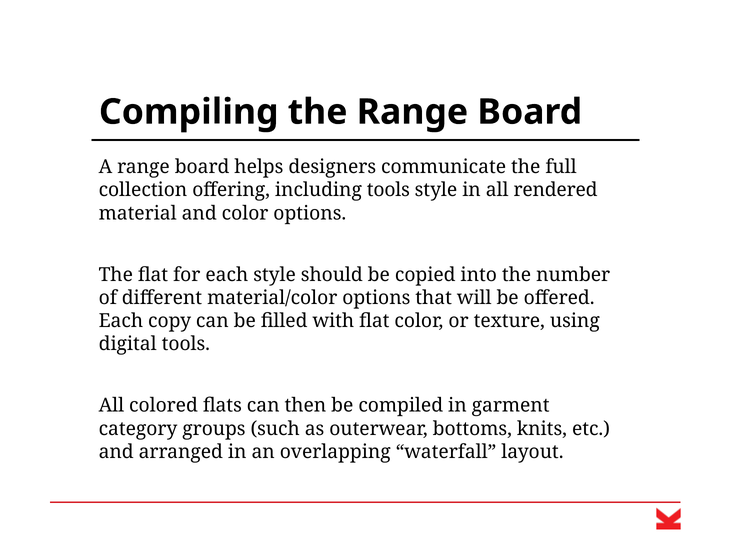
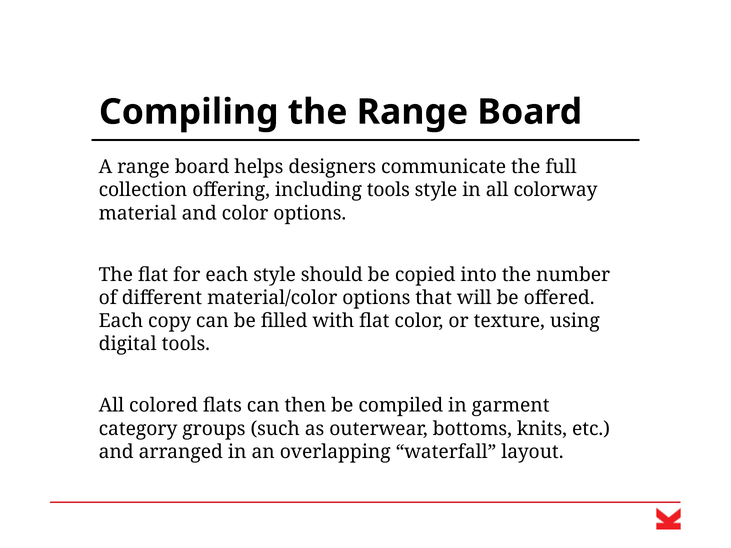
rendered: rendered -> colorway (556, 190)
